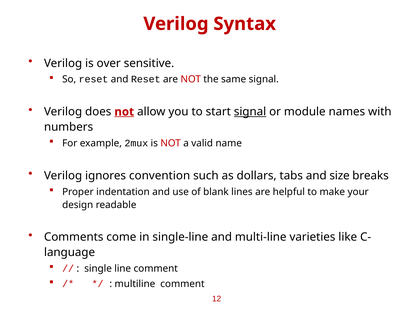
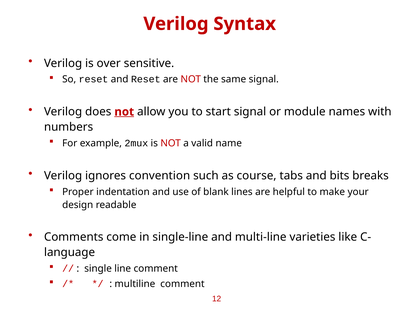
signal underline: present -> none (250, 112)
dollars: dollars -> course (257, 176)
size: size -> bits (340, 176)
